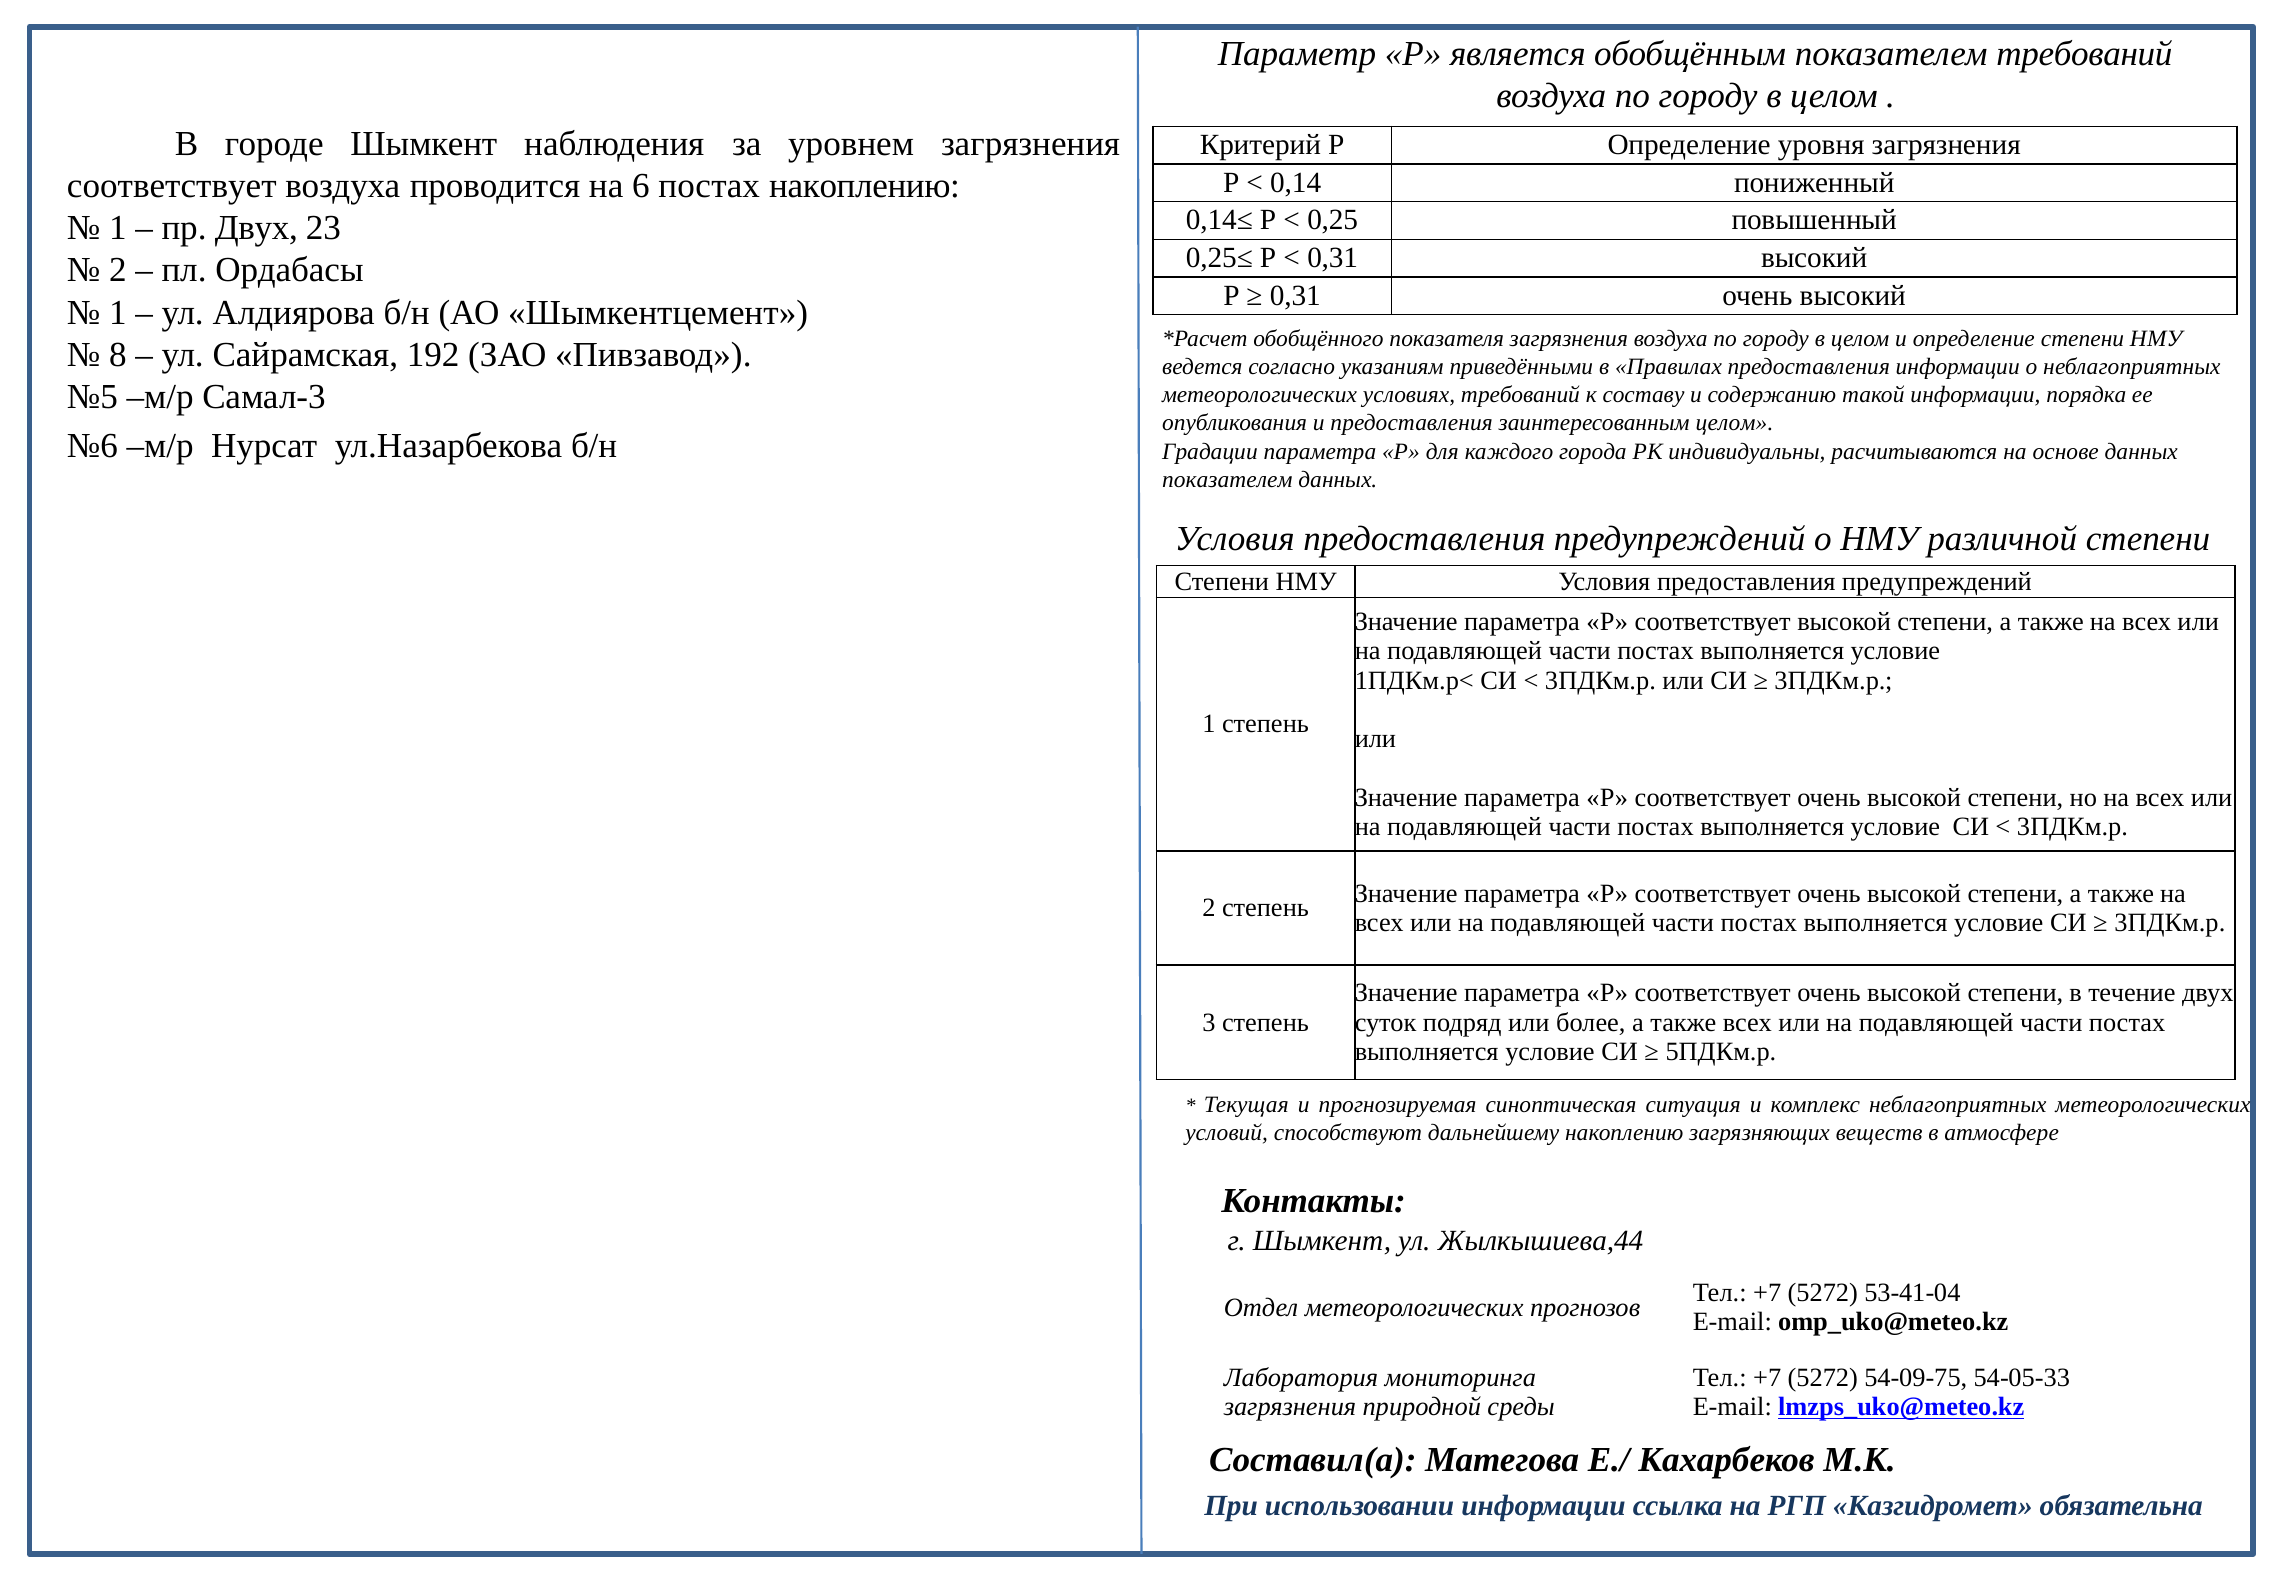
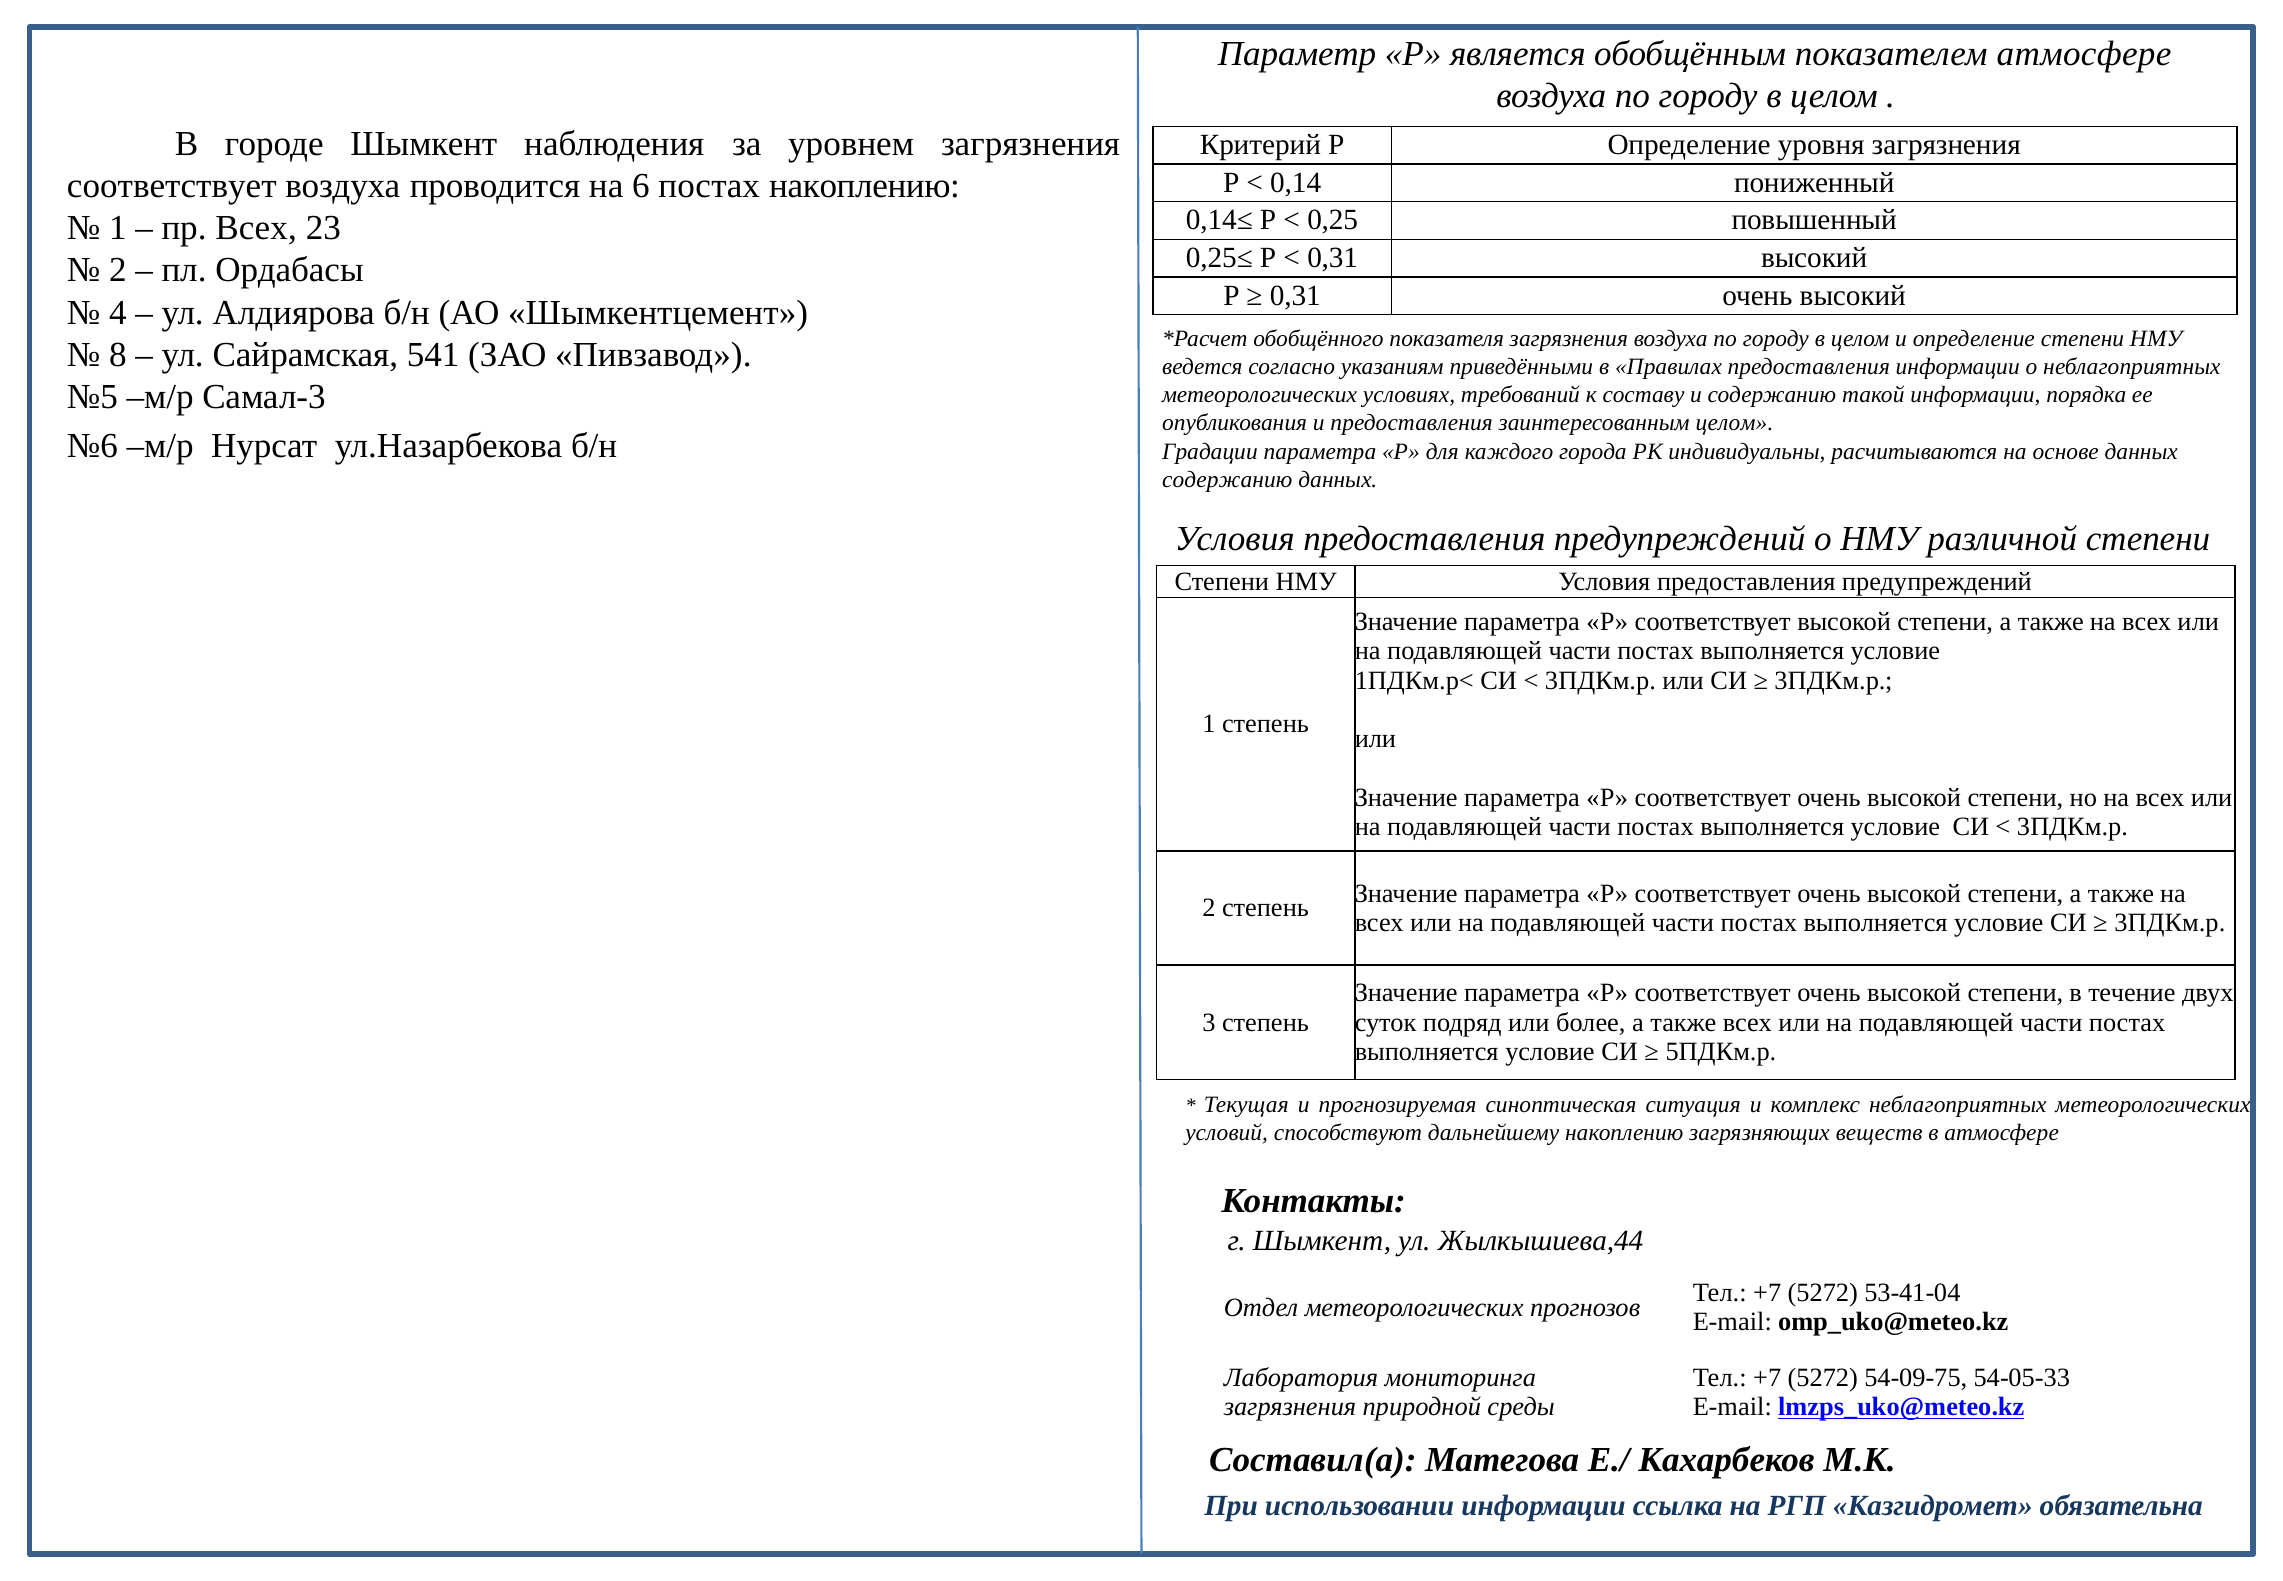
показателем требований: требований -> атмосфере (2084, 54)
пр Двух: Двух -> Всех (256, 228)
1: 1 -> 4 (118, 312)
192: 192 -> 541 (433, 354)
показателем: показателем -> содержанию (1227, 479)
